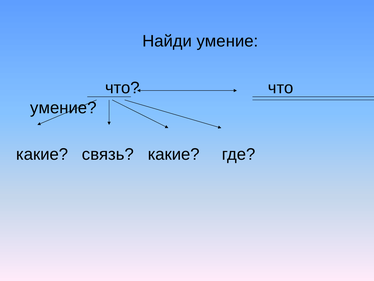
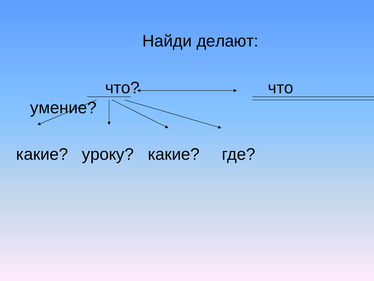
Найди умение: умение -> делают (228, 41)
связь: связь -> уроку (108, 154)
